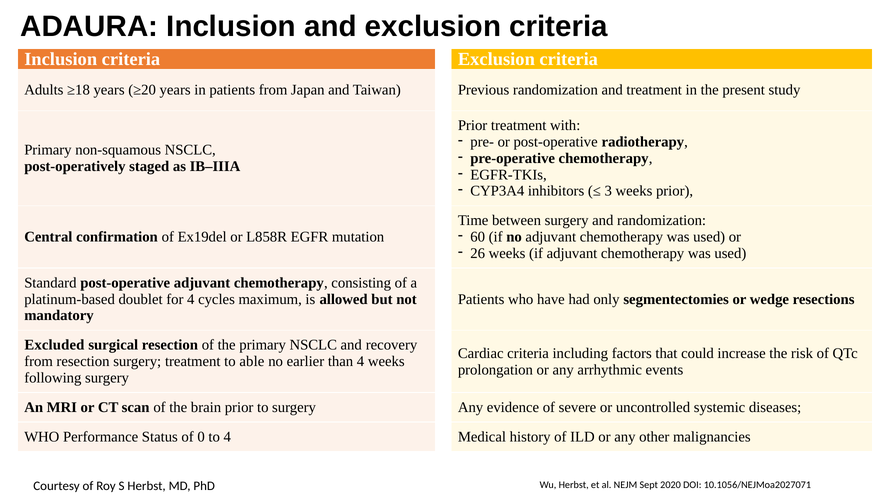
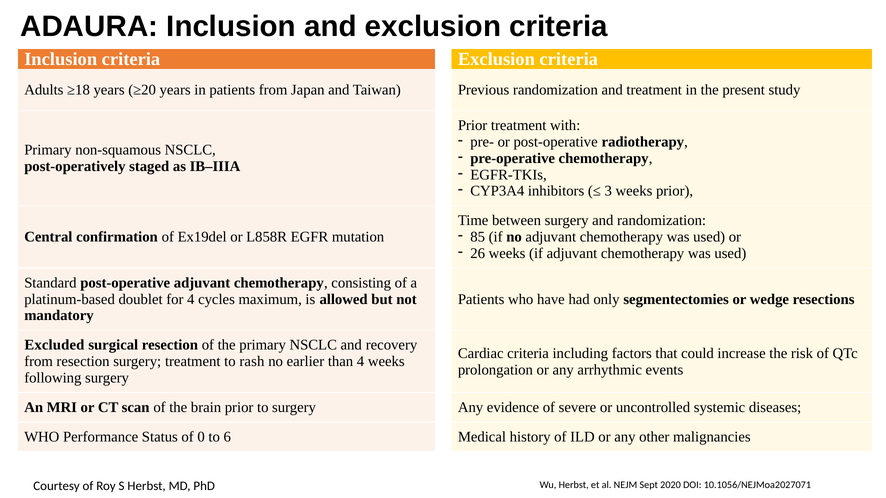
60: 60 -> 85 (478, 237)
able: able -> rash (252, 362)
to 4: 4 -> 6 (227, 437)
